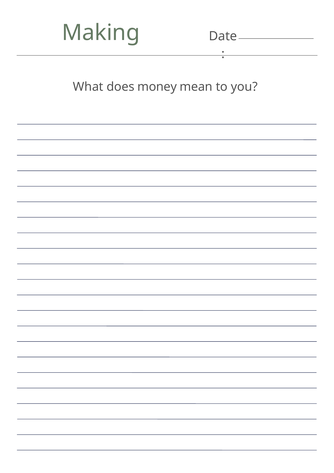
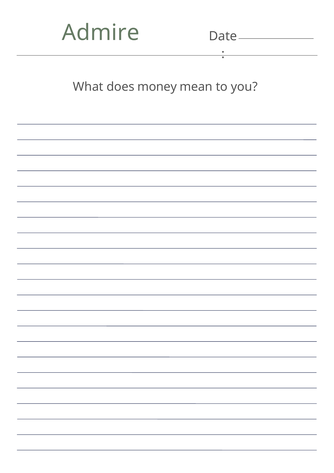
Making: Making -> Admire (101, 33)
